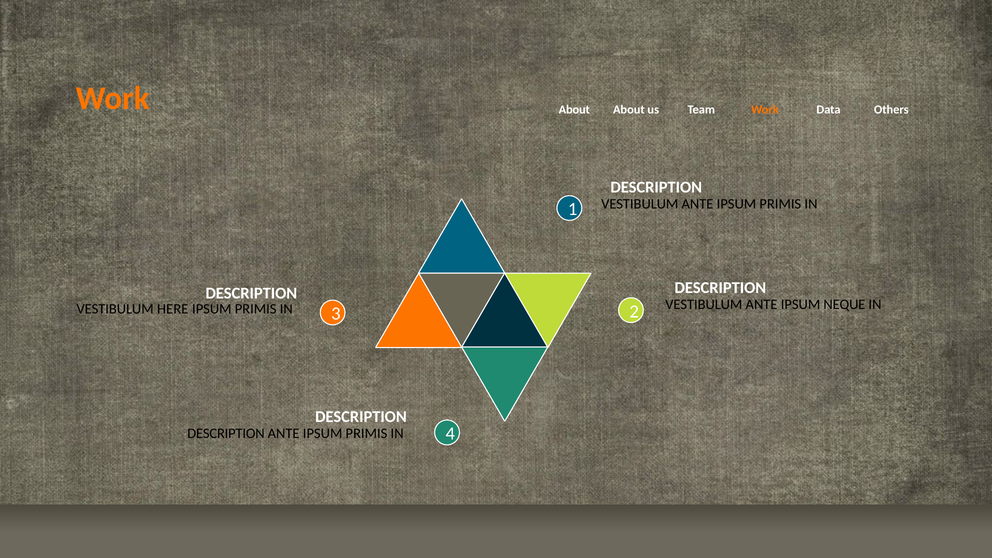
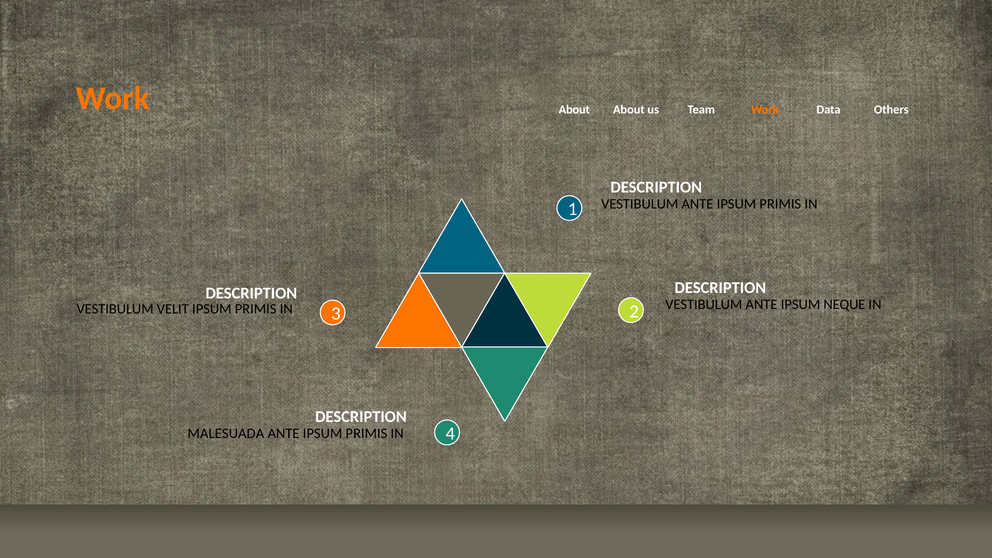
HERE: HERE -> VELIT (173, 309)
DESCRIPTION: DESCRIPTION -> MALESUADA (226, 433)
